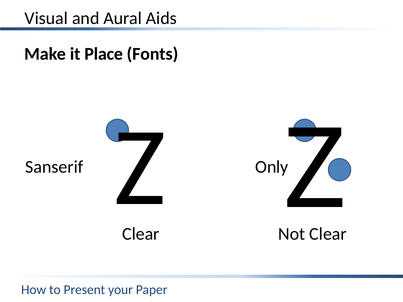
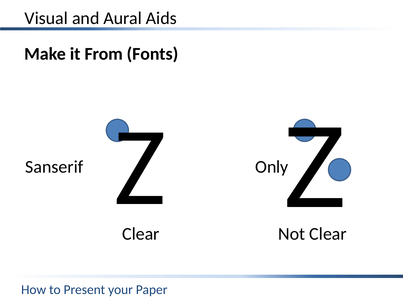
Place: Place -> From (104, 54)
